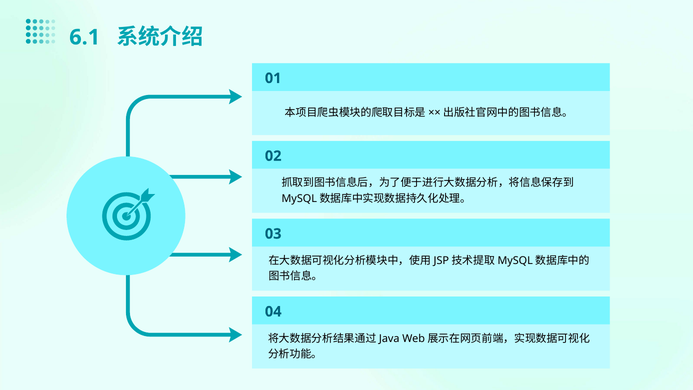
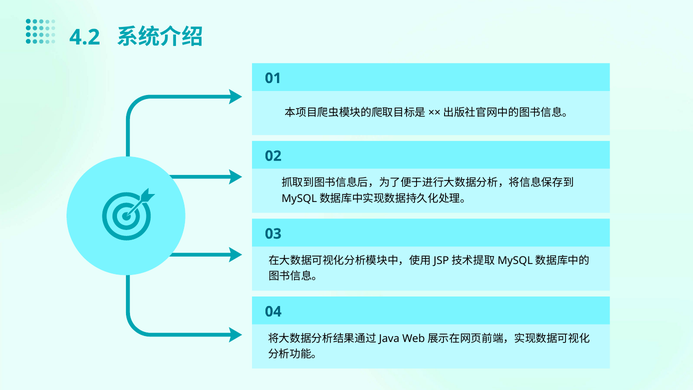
6.1: 6.1 -> 4.2 (85, 37)
